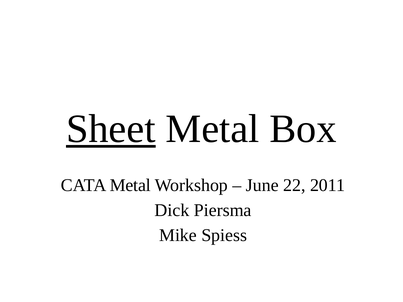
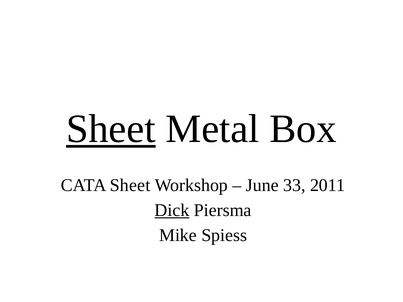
CATA Metal: Metal -> Sheet (130, 185)
22: 22 -> 33 (294, 185)
Dick underline: none -> present (172, 210)
